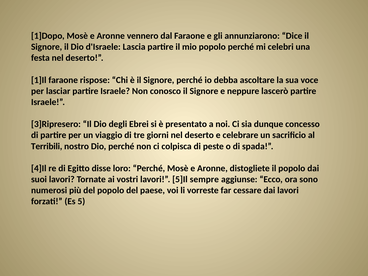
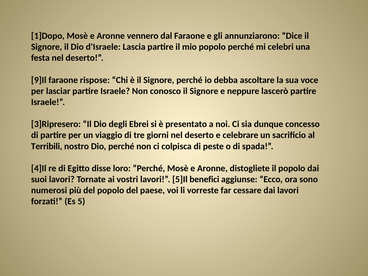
1]Il: 1]Il -> 9]Il (39, 80)
sempre: sempre -> benefici (204, 179)
